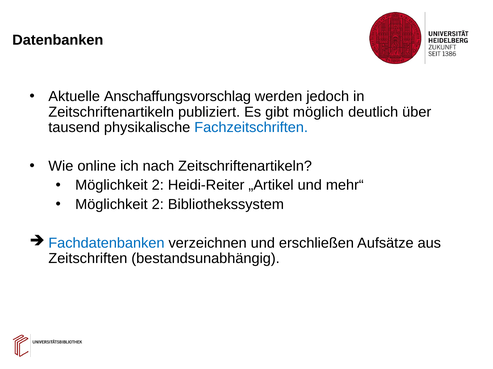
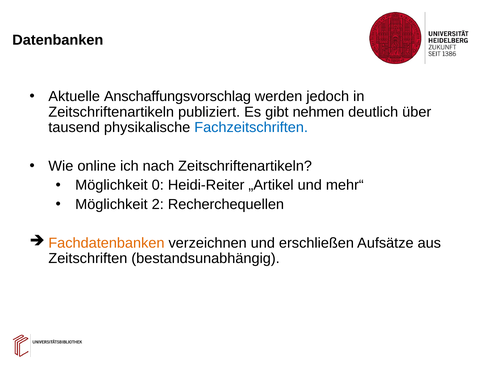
möglich: möglich -> nehmen (318, 112)
2: 2 -> 0 (158, 186)
Bibliothekssystem: Bibliothekssystem -> Recherchequellen (226, 205)
Fachdatenbanken colour: blue -> orange (106, 243)
